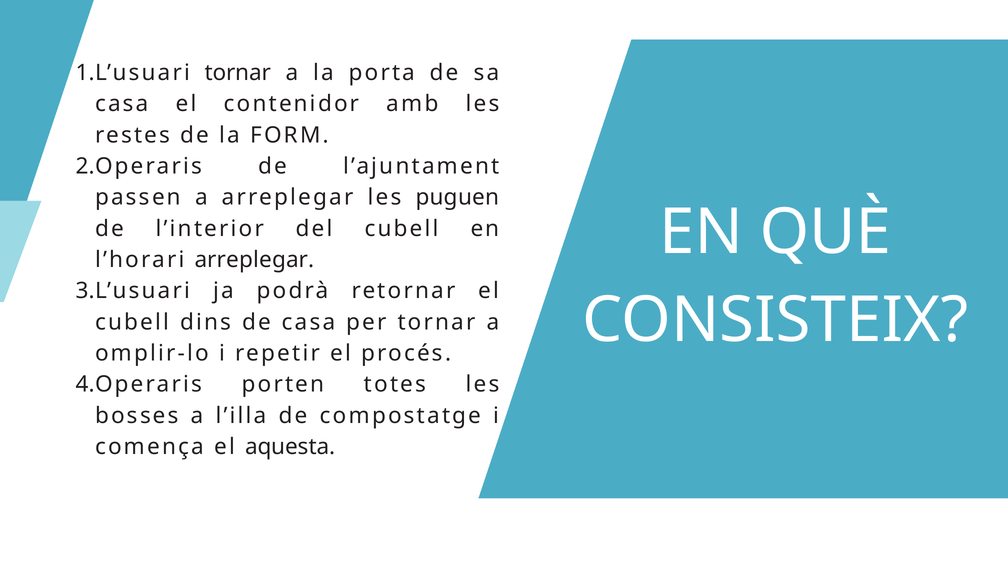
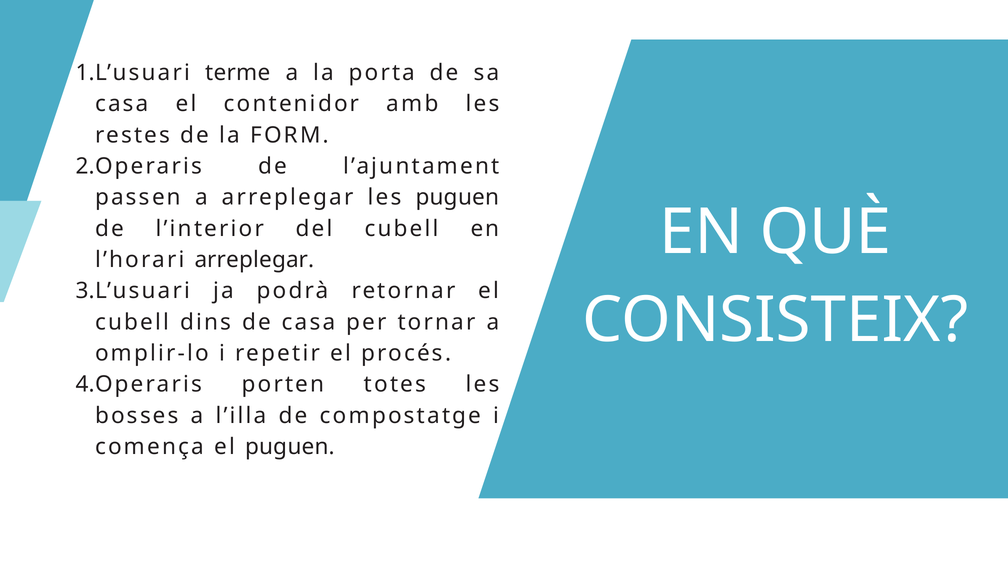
tornar: tornar -> terme (238, 73)
el aquesta: aquesta -> puguen (290, 447)
